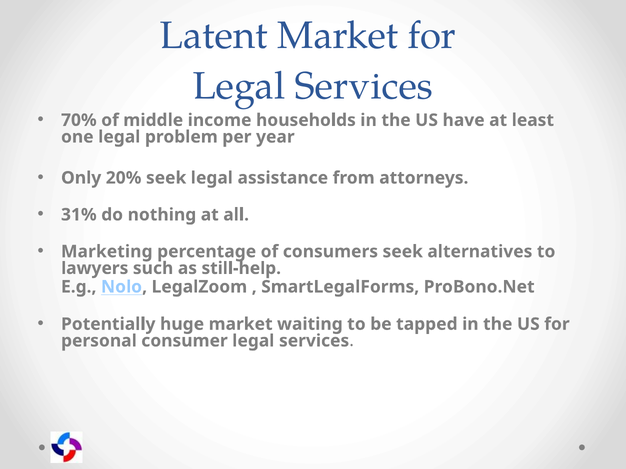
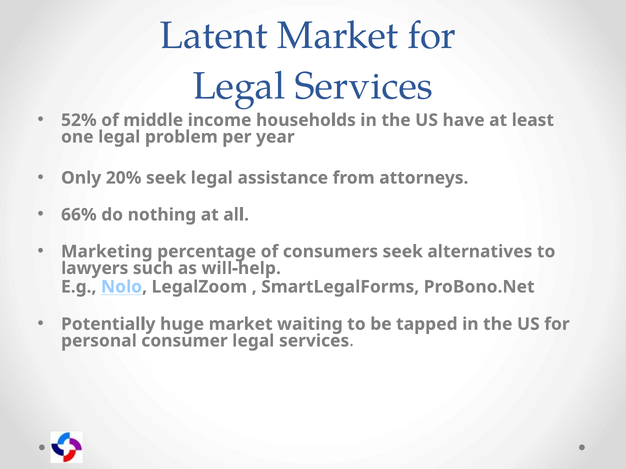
70%: 70% -> 52% (79, 120)
31%: 31% -> 66% (79, 215)
still-help: still-help -> will-help (241, 269)
